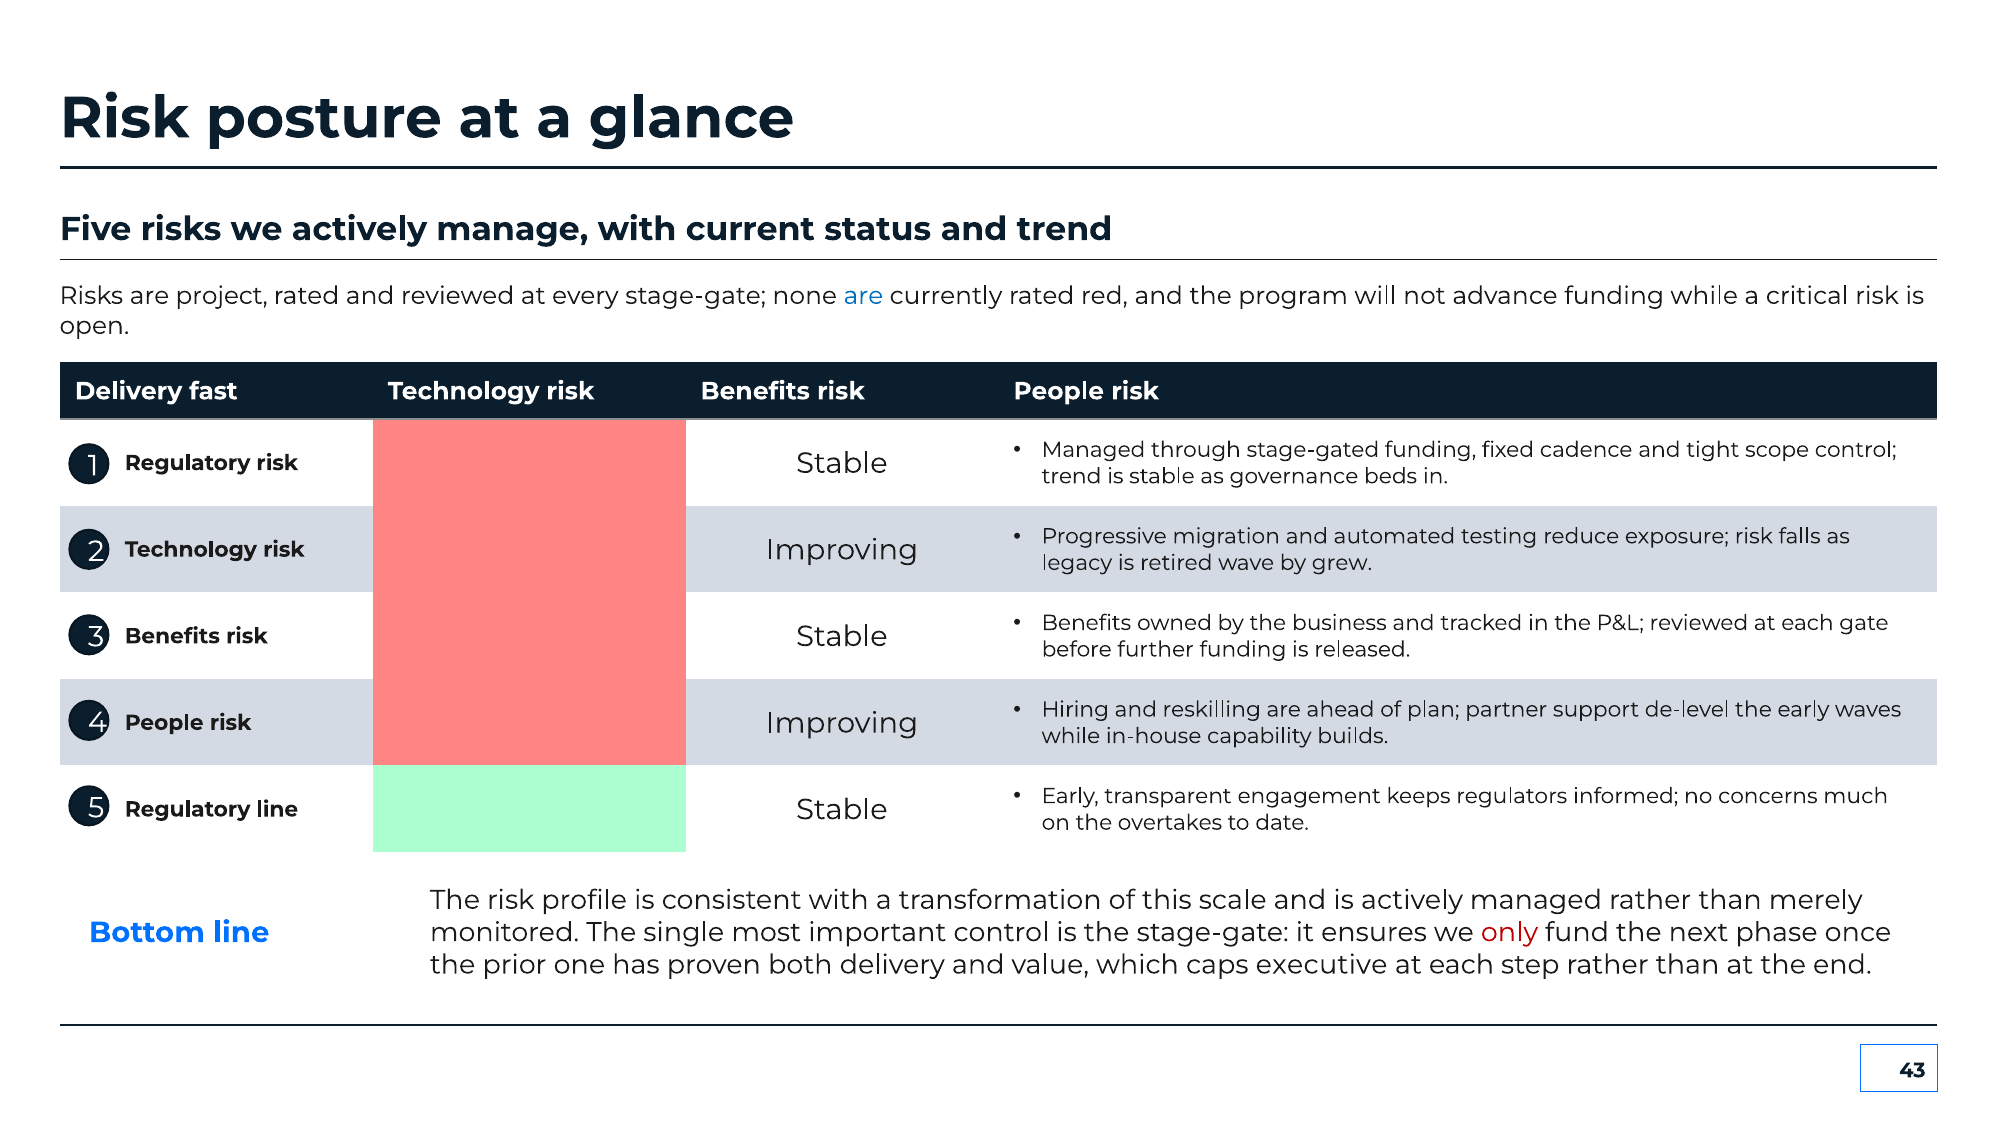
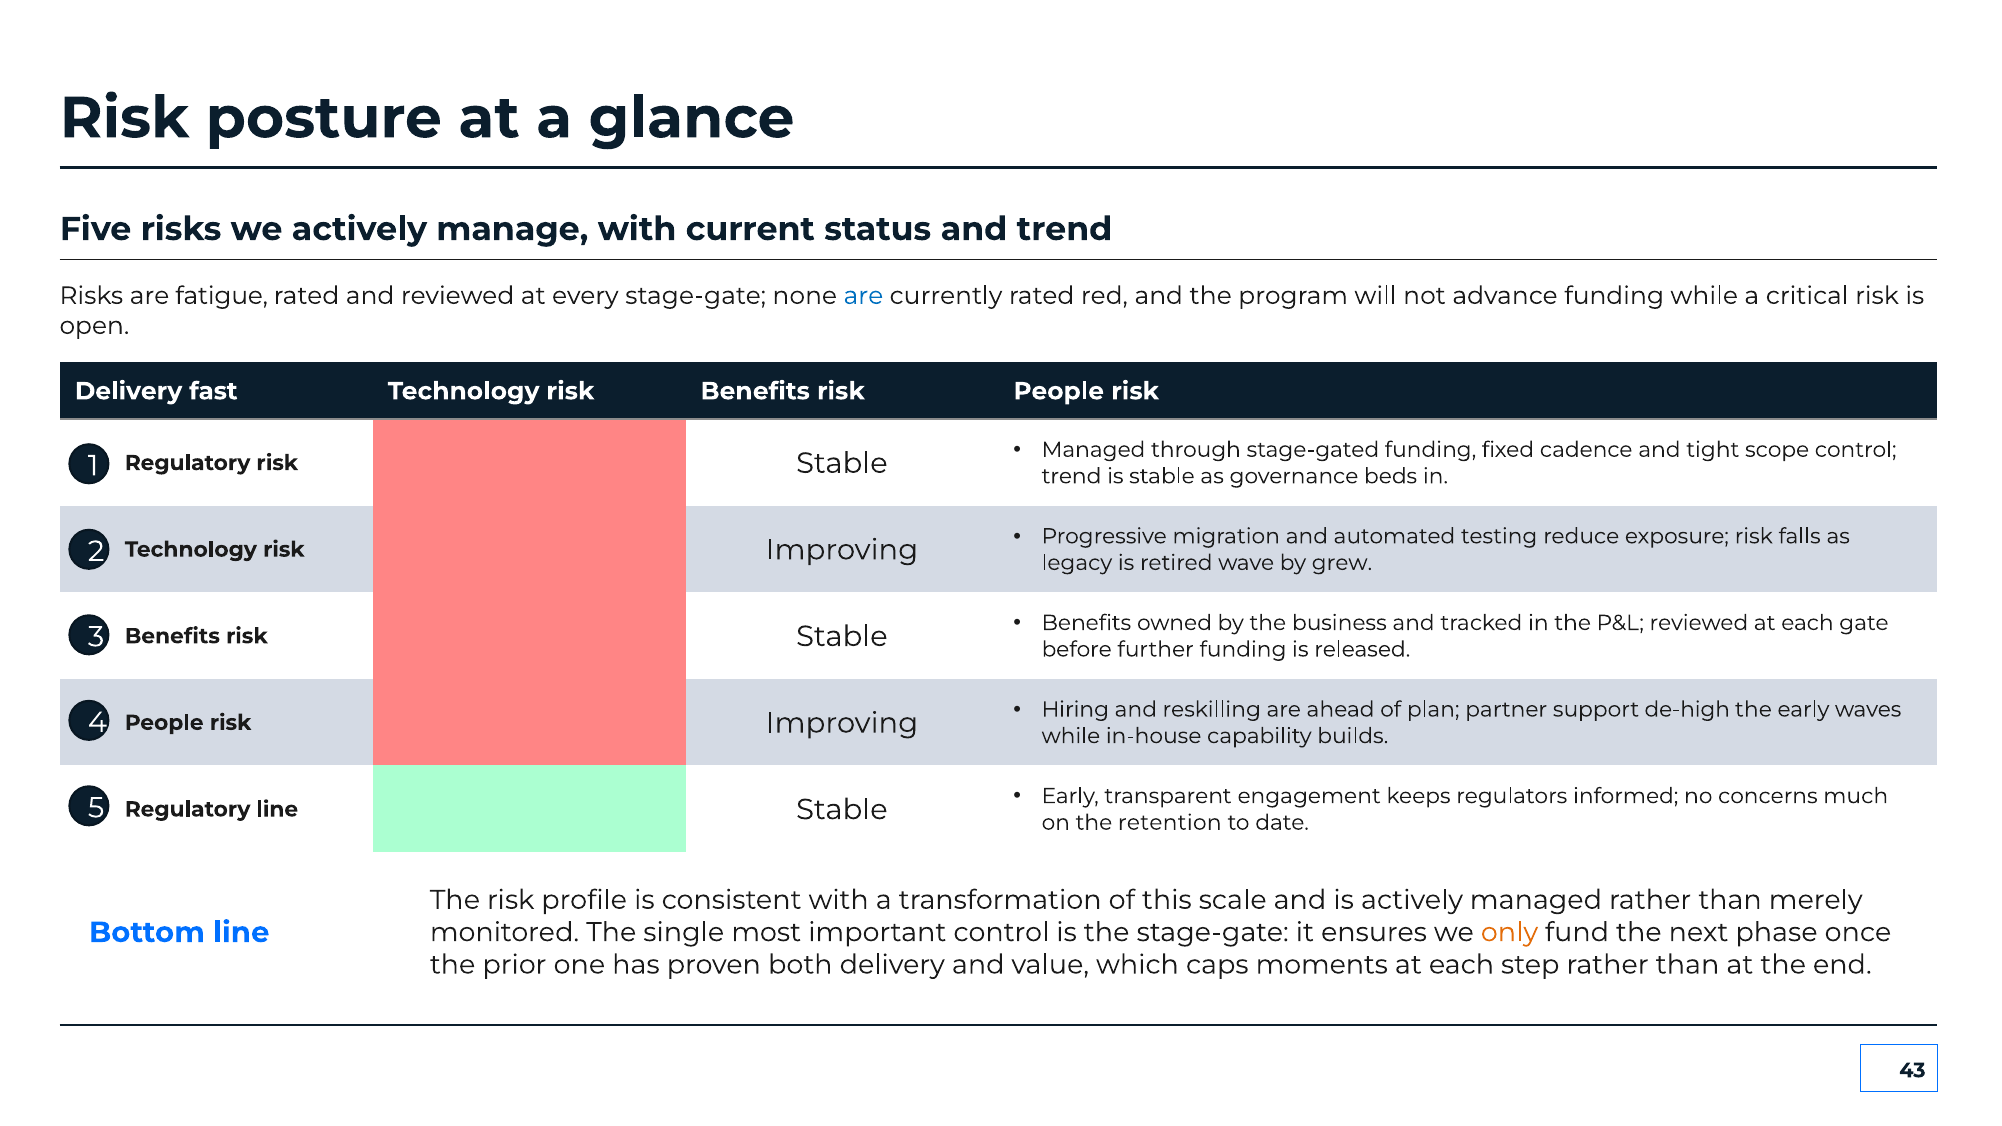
project: project -> fatigue (222, 296)
de-level: de-level -> de-high (1687, 709)
overtakes: overtakes -> retention (1170, 823)
only colour: red -> orange (1509, 932)
executive: executive -> moments (1322, 965)
